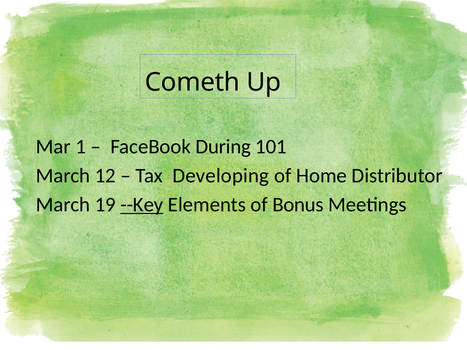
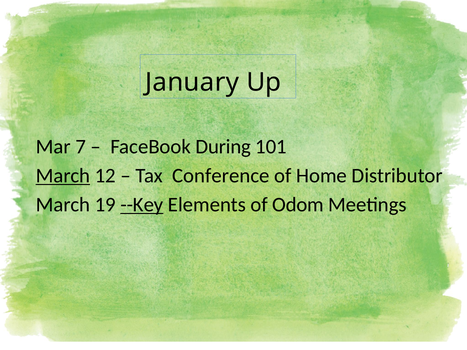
Cometh: Cometh -> January (192, 82)
1: 1 -> 7 (81, 147)
March underline: none -> present (63, 176)
Developing: Developing -> Conference (221, 176)
Bonus: Bonus -> Odom (298, 205)
